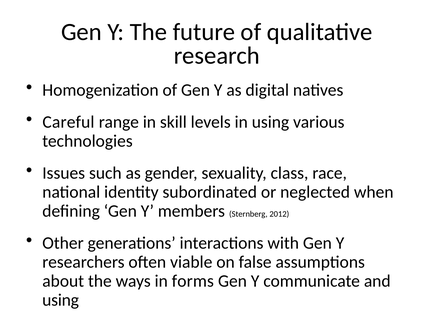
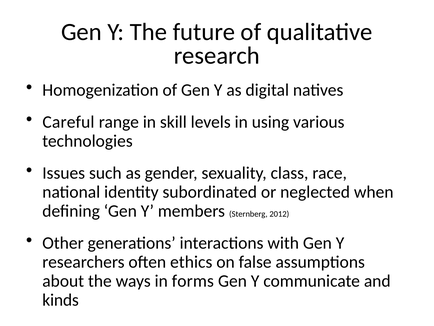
viable: viable -> ethics (191, 262)
using: using -> kinds (61, 299)
